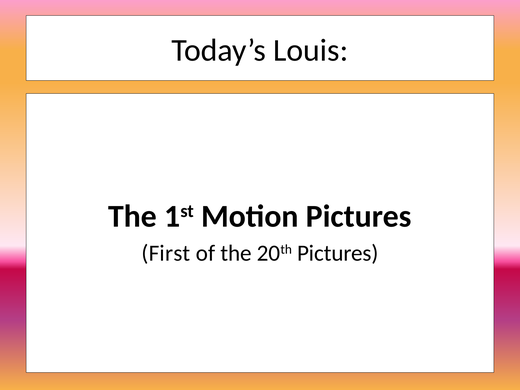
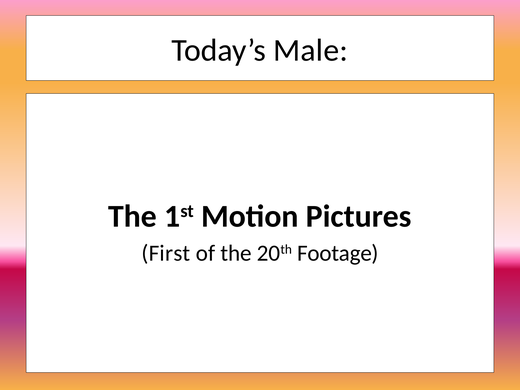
Louis: Louis -> Male (311, 50)
20th Pictures: Pictures -> Footage (338, 253)
